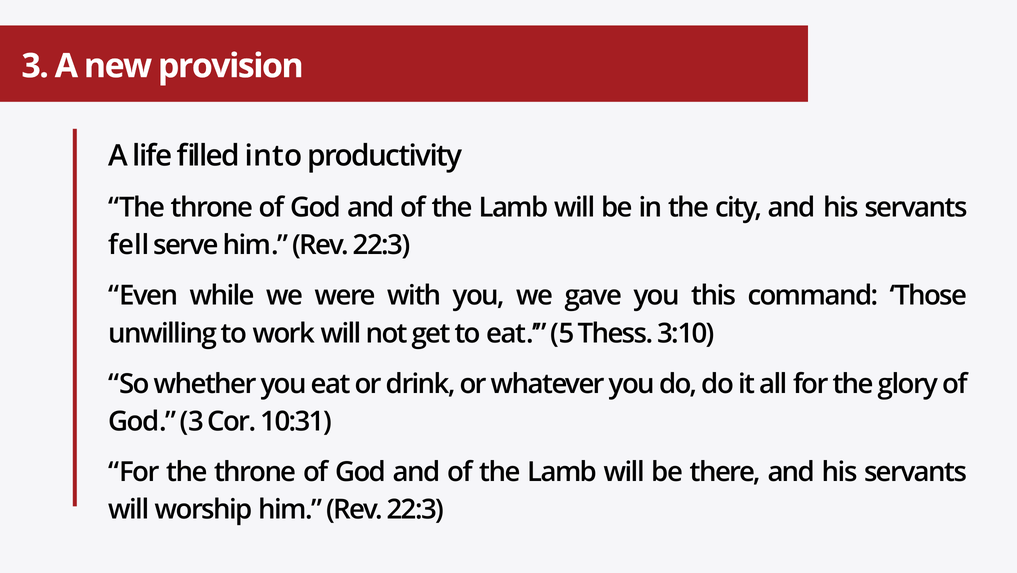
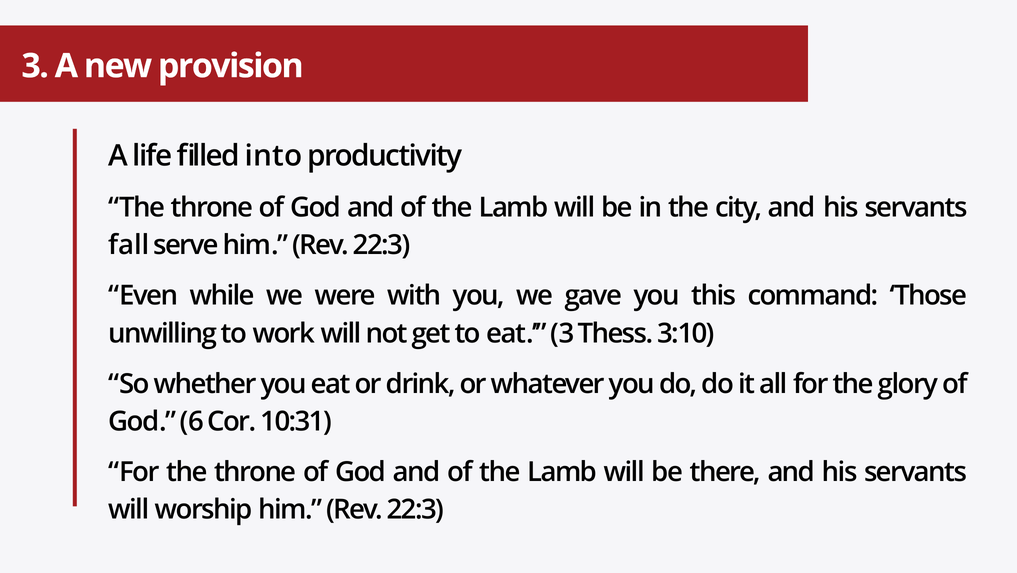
fell: fell -> fall (129, 246)
eat 5: 5 -> 3 (562, 334)
God 3: 3 -> 6 (192, 422)
